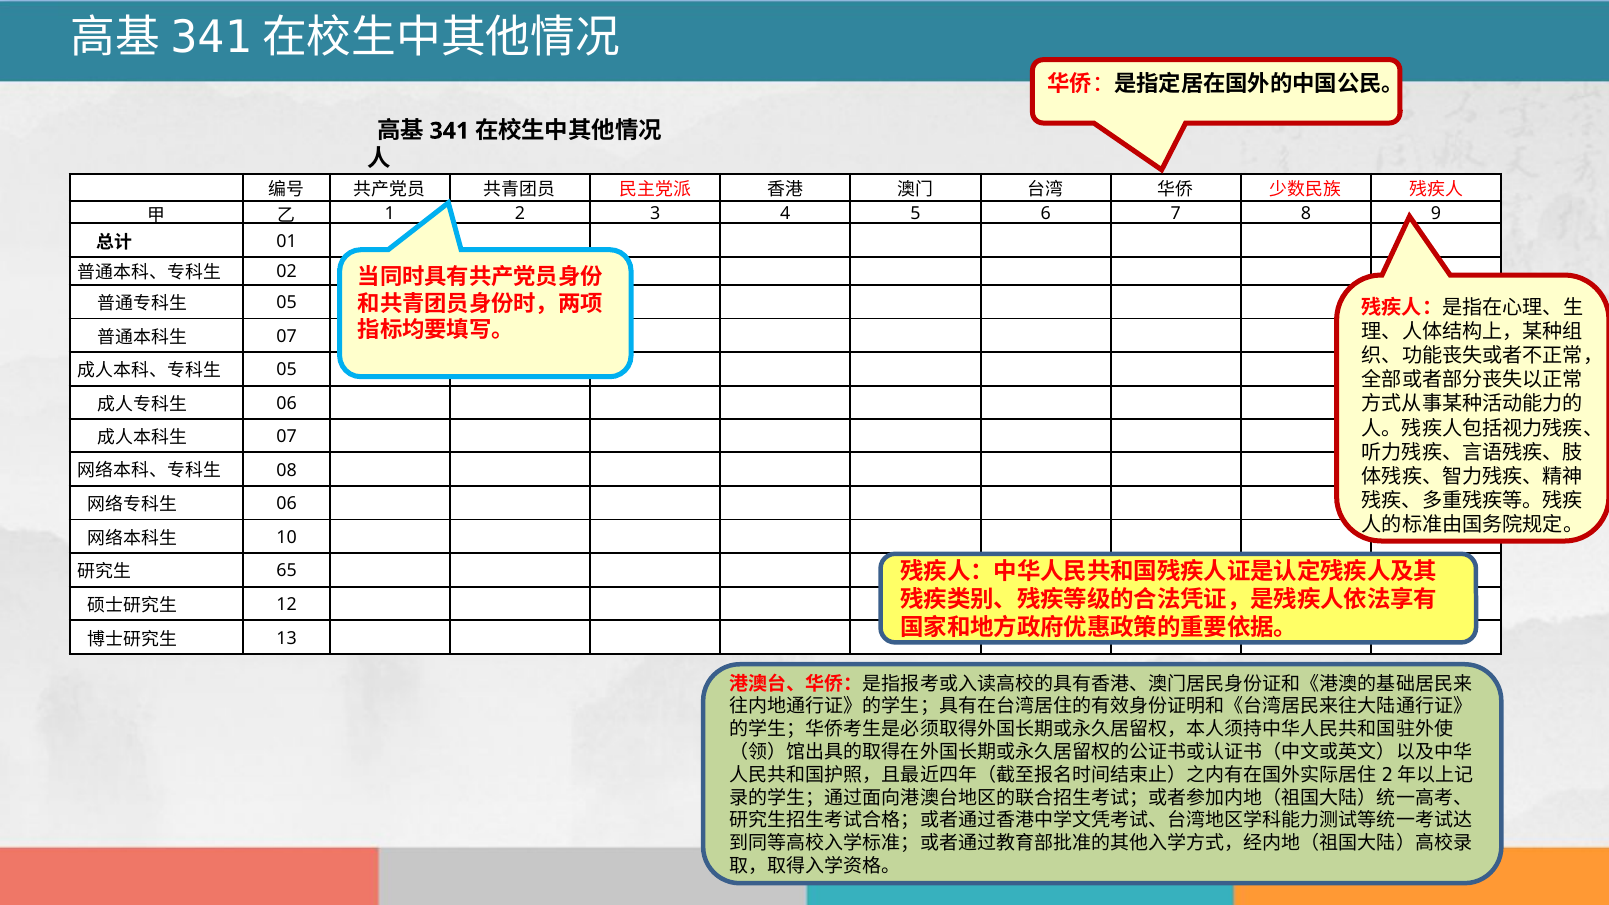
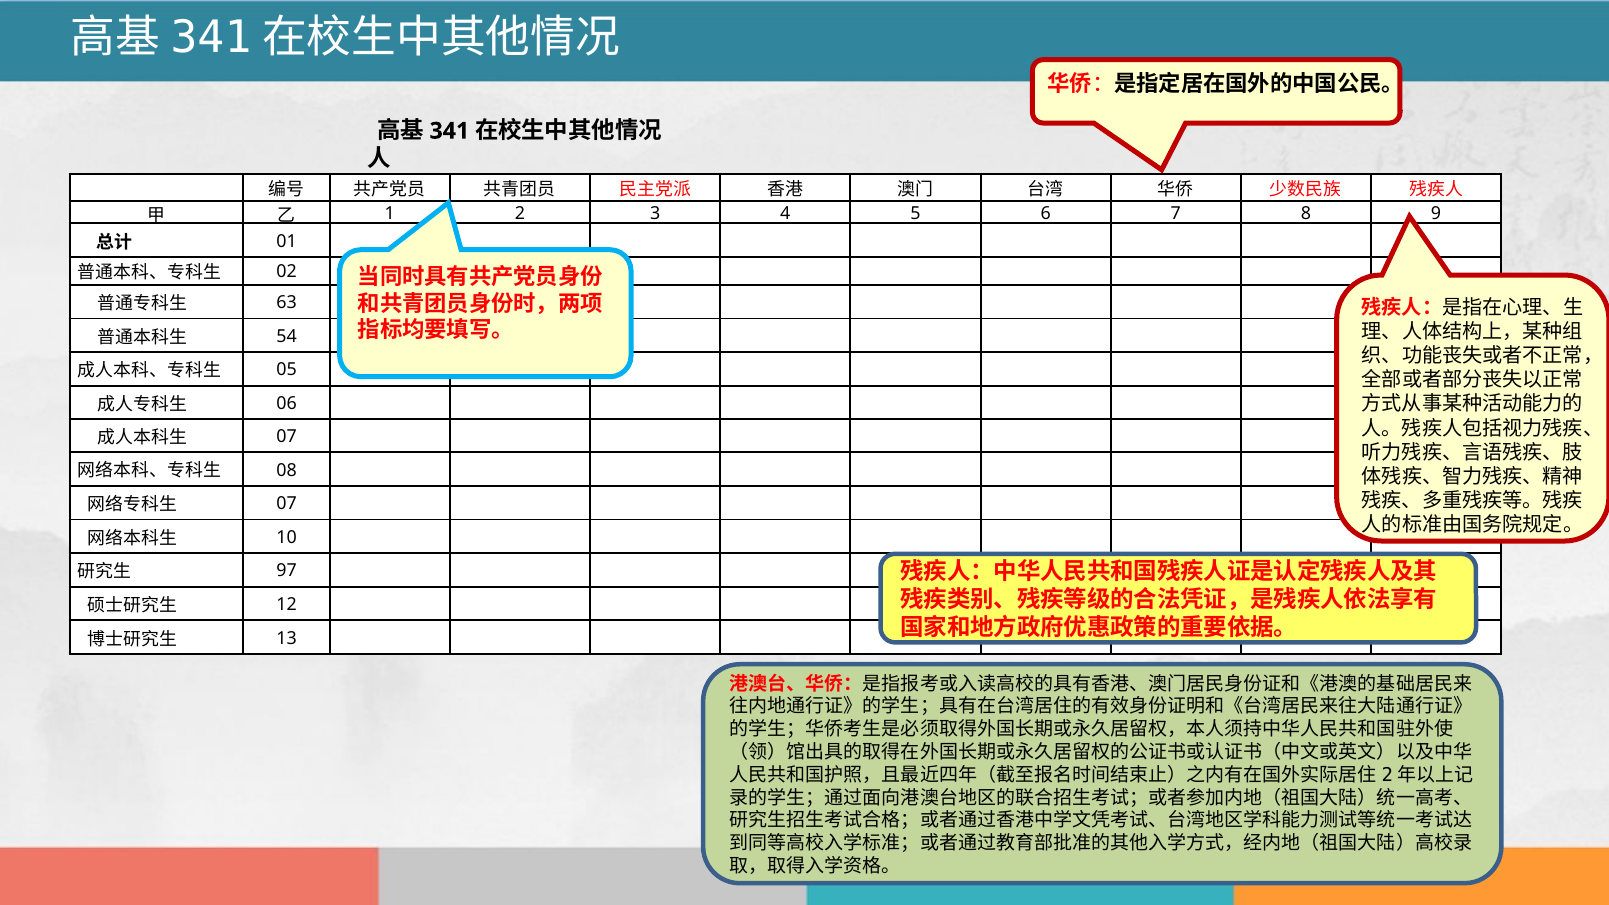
05: 05 -> 63 (287, 303)
07: 07 -> 54 (287, 336)
06: 06 -> 07 (287, 504)
65: 65 -> 97 (287, 571)
